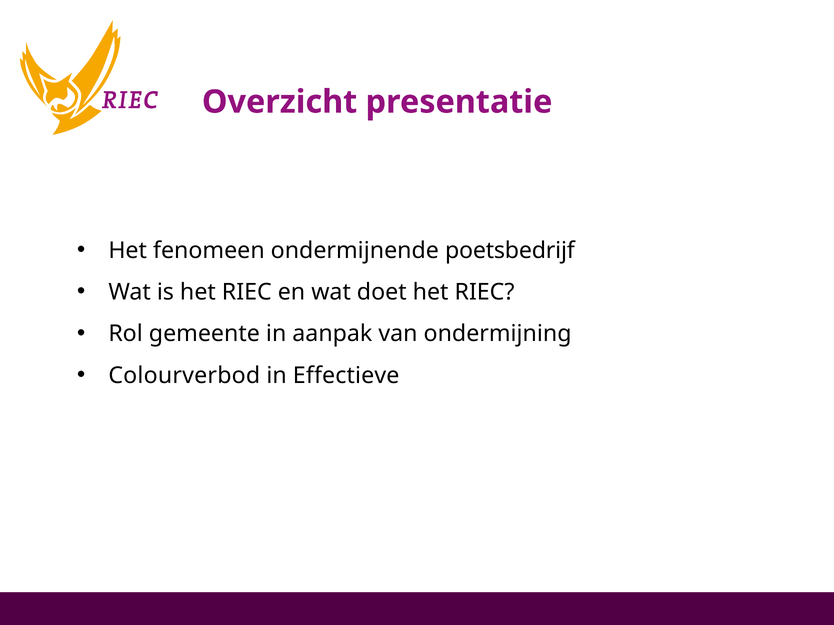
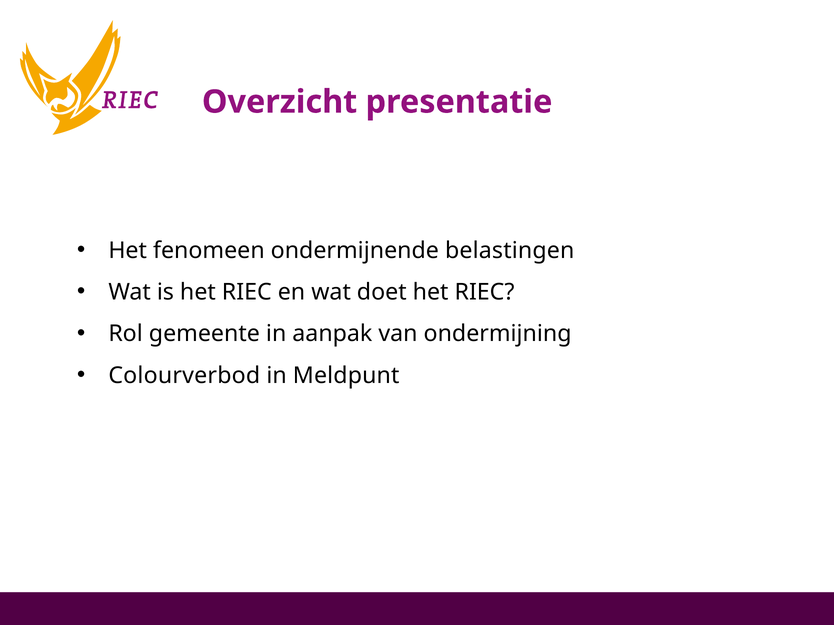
poetsbedrijf: poetsbedrijf -> belastingen (510, 251)
Effectieve: Effectieve -> Meldpunt (346, 376)
